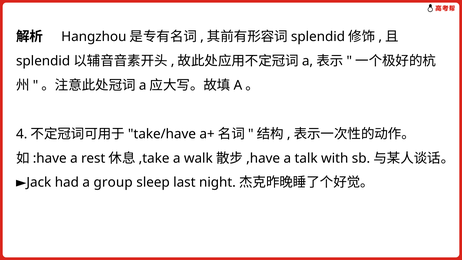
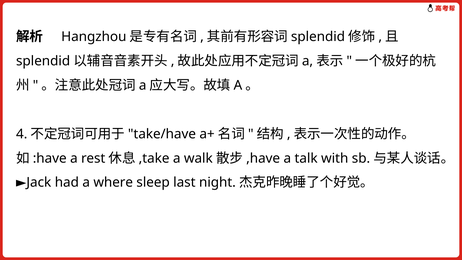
group: group -> where (113, 182)
